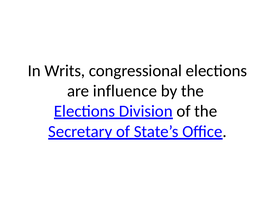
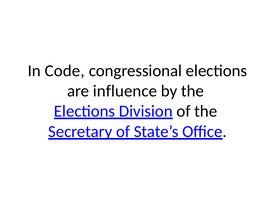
Writs: Writs -> Code (65, 71)
